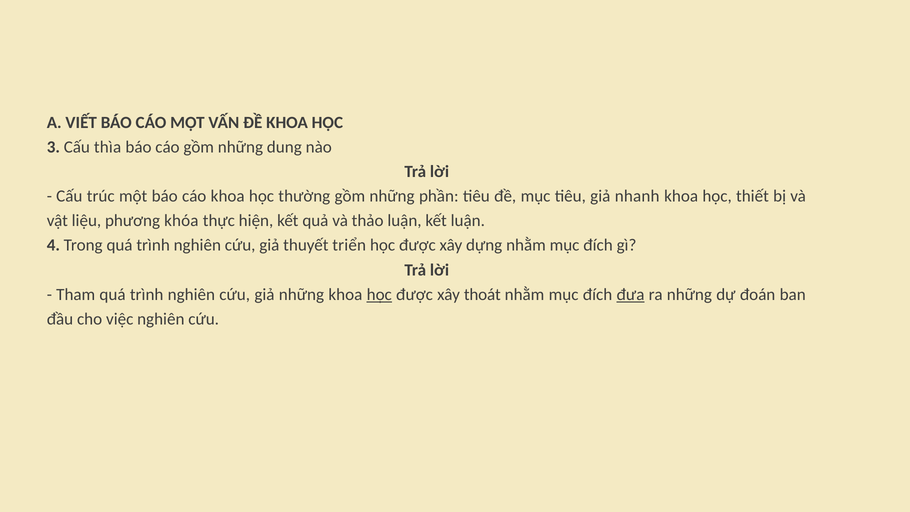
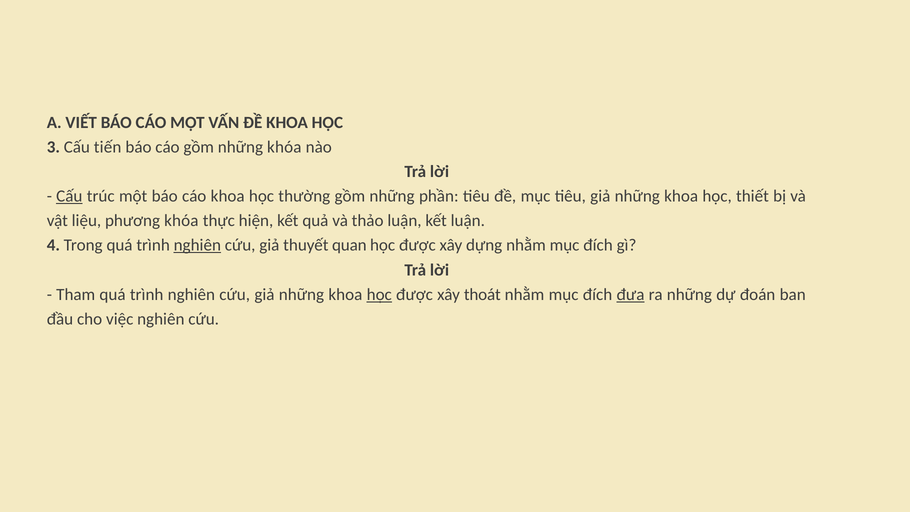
thìa: thìa -> tiến (108, 147)
những dung: dung -> khóa (284, 147)
Cấu underline: none -> present (69, 196)
tiêu giả nhanh: nhanh -> những (637, 196)
nghiên underline: none -> present (197, 245)
triển: triển -> quan (349, 245)
